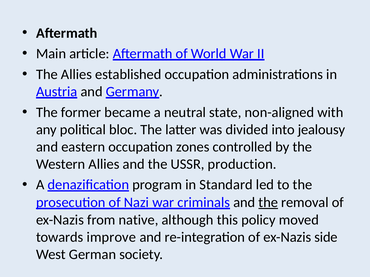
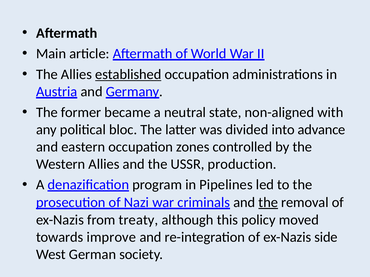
established underline: none -> present (128, 75)
jealousy: jealousy -> advance (321, 130)
Standard: Standard -> Pipelines (226, 185)
native: native -> treaty (138, 220)
